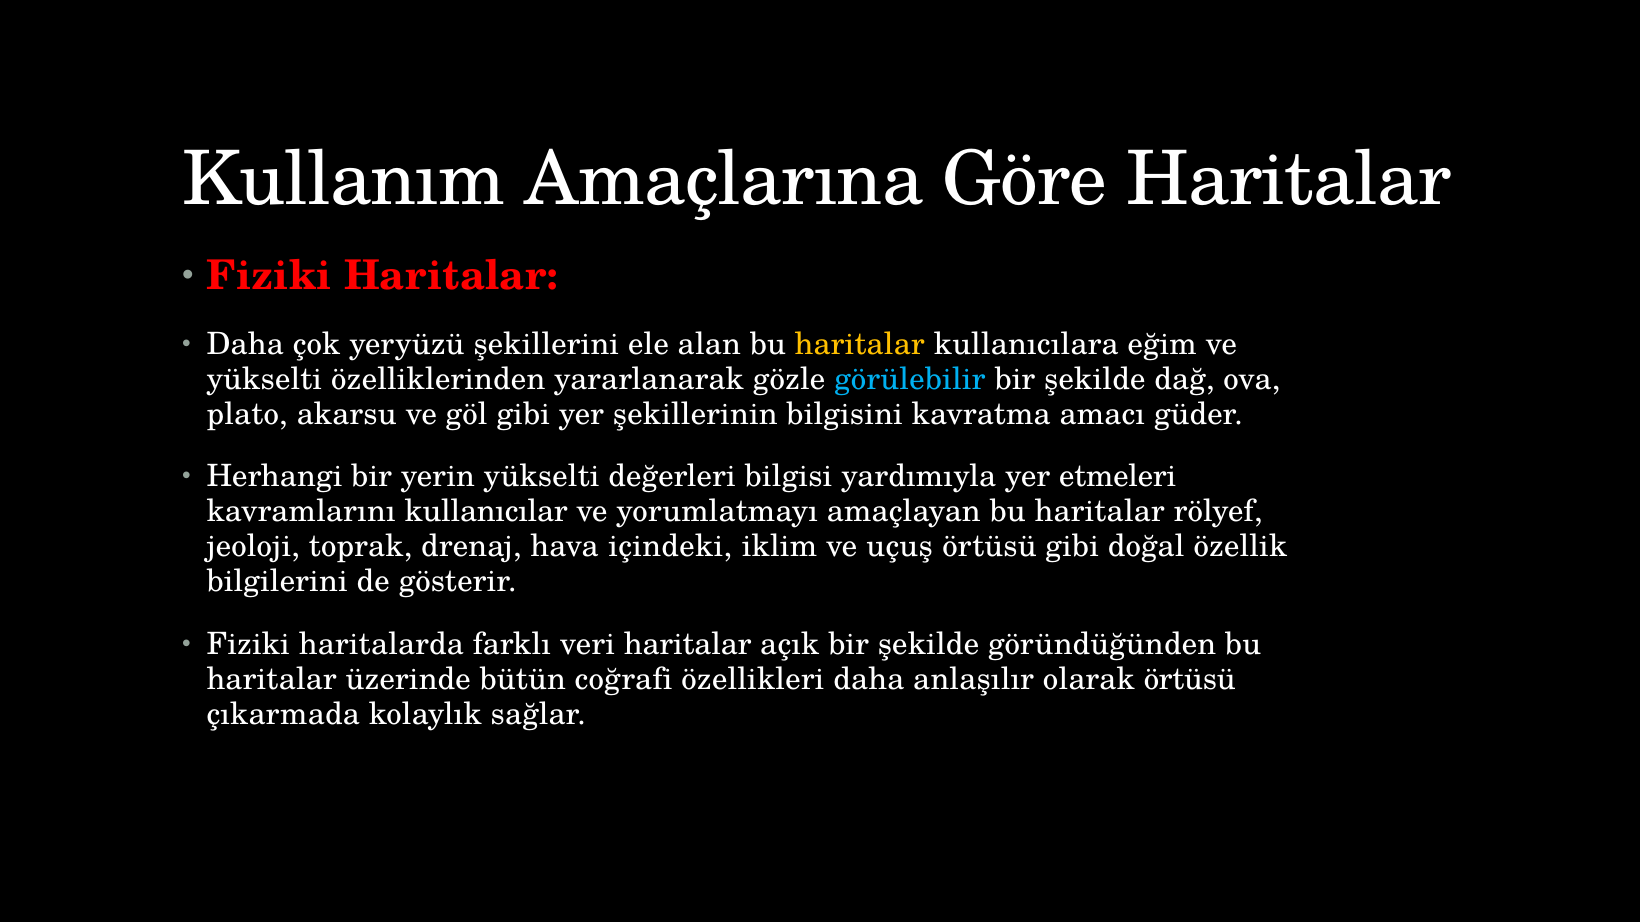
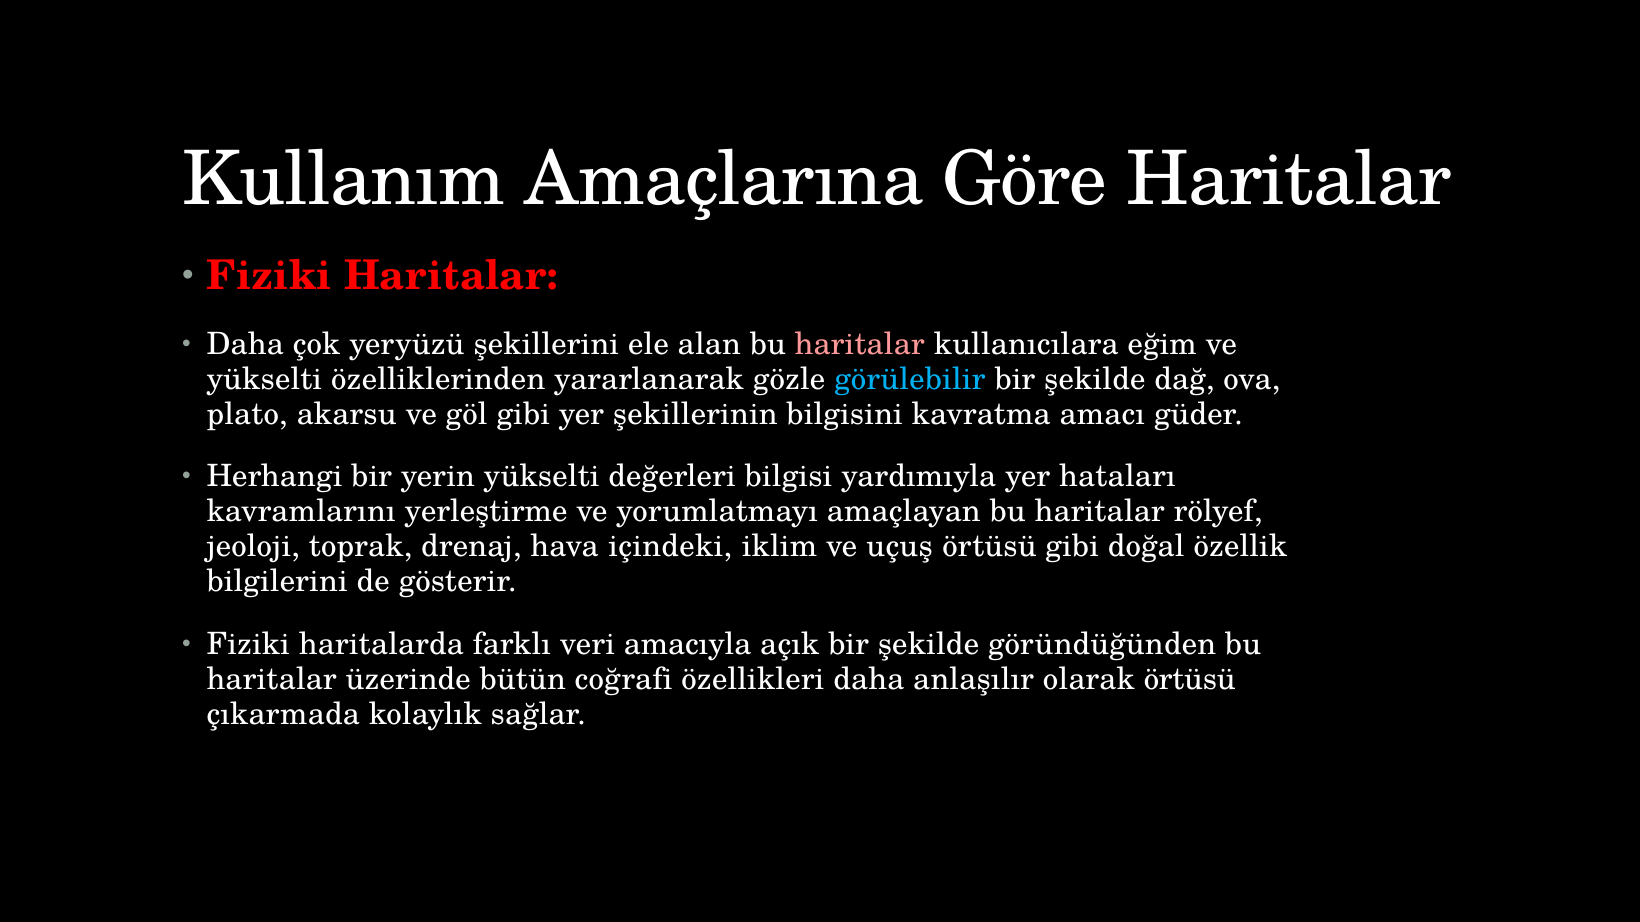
haritalar colour: yellow -> pink (860, 344)
etmeleri: etmeleri -> hataları (1117, 477)
kullanıcılar: kullanıcılar -> yerleştirme (486, 512)
veri haritalar: haritalar -> amacıyla (688, 644)
